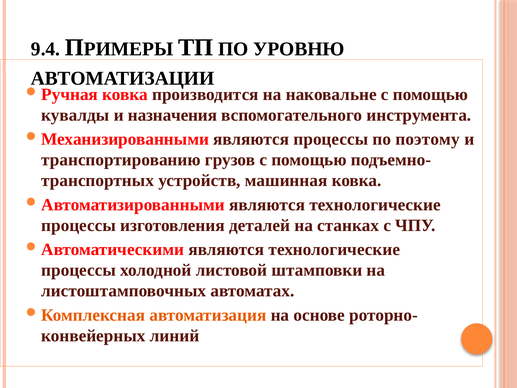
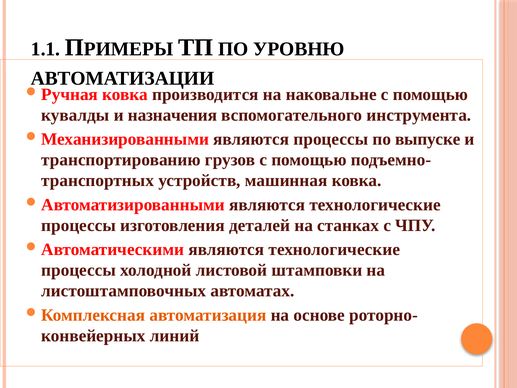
9.4: 9.4 -> 1.1 (46, 49)
поэтому: поэтому -> выпуске (428, 139)
